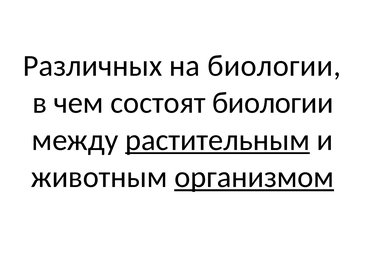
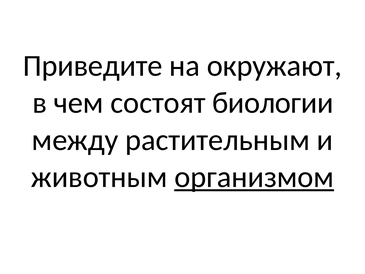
Различных: Различных -> Приведите (93, 66)
на биологии: биологии -> окружают (274, 66)
растительным underline: present -> none (218, 140)
